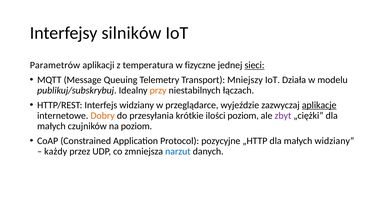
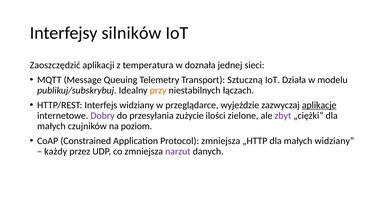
Parametrów: Parametrów -> Zaoszczędzić (55, 65)
fizyczne: fizyczne -> doznała (200, 65)
sieci underline: present -> none (255, 65)
Mniejszy: Mniejszy -> Sztuczną (245, 80)
Dobry colour: orange -> purple (103, 116)
krótkie: krótkie -> zużycie (190, 116)
ilości poziom: poziom -> zielone (243, 116)
Protocol pozycyjne: pozycyjne -> zmniejsza (221, 141)
narzut colour: blue -> purple (178, 151)
